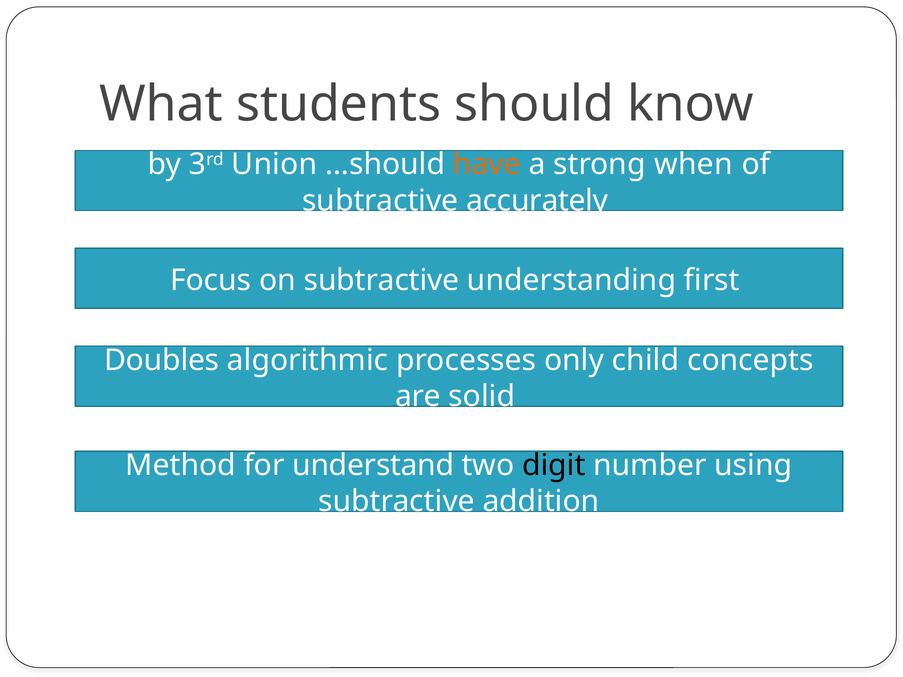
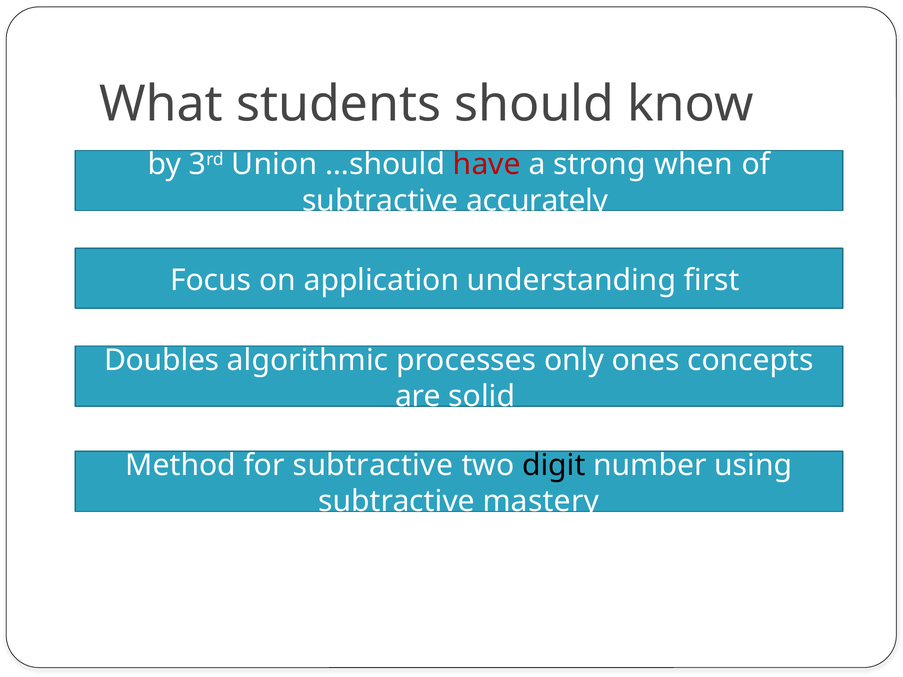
have colour: orange -> red (487, 165)
on subtractive: subtractive -> application (382, 281)
child: child -> ones (646, 360)
for understand: understand -> subtractive (373, 466)
addition: addition -> mastery (541, 502)
